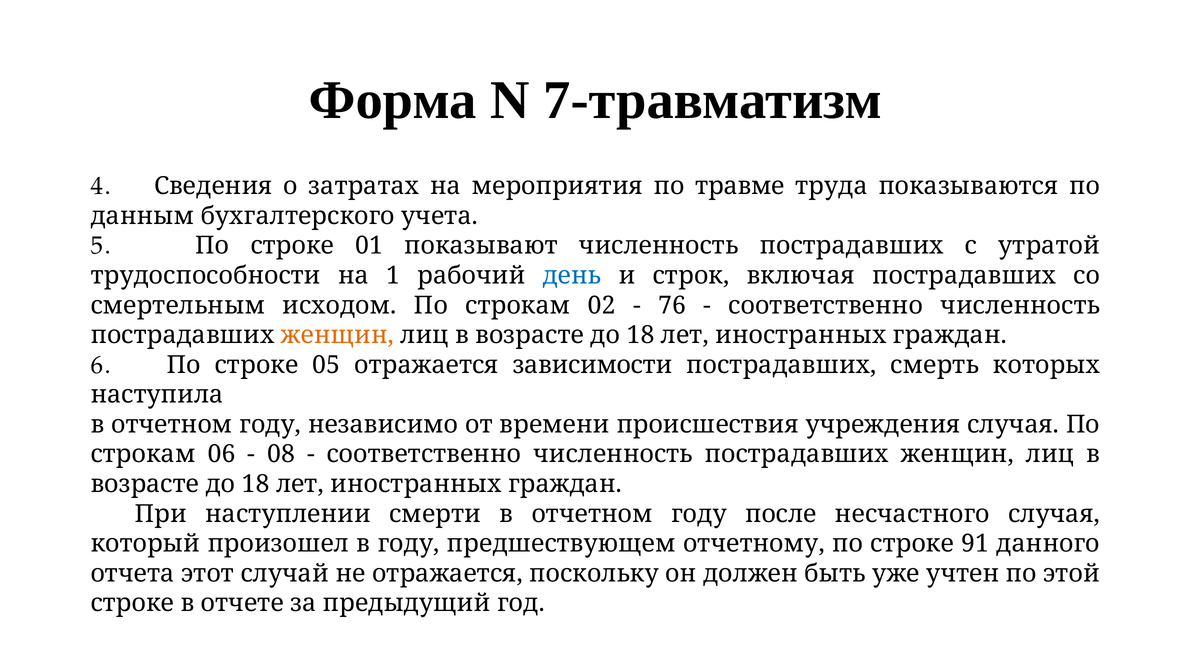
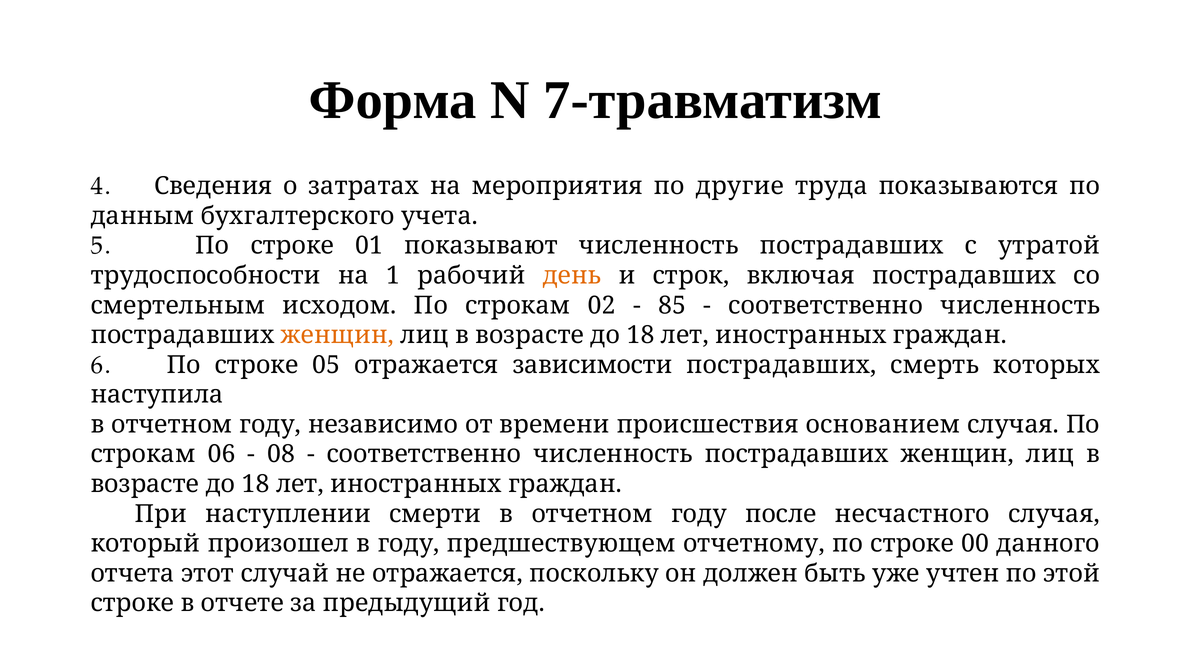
травме: травме -> другие (740, 186)
день colour: blue -> orange (572, 276)
76: 76 -> 85 (672, 305)
учреждения: учреждения -> основанием (883, 424)
91: 91 -> 00 (975, 544)
